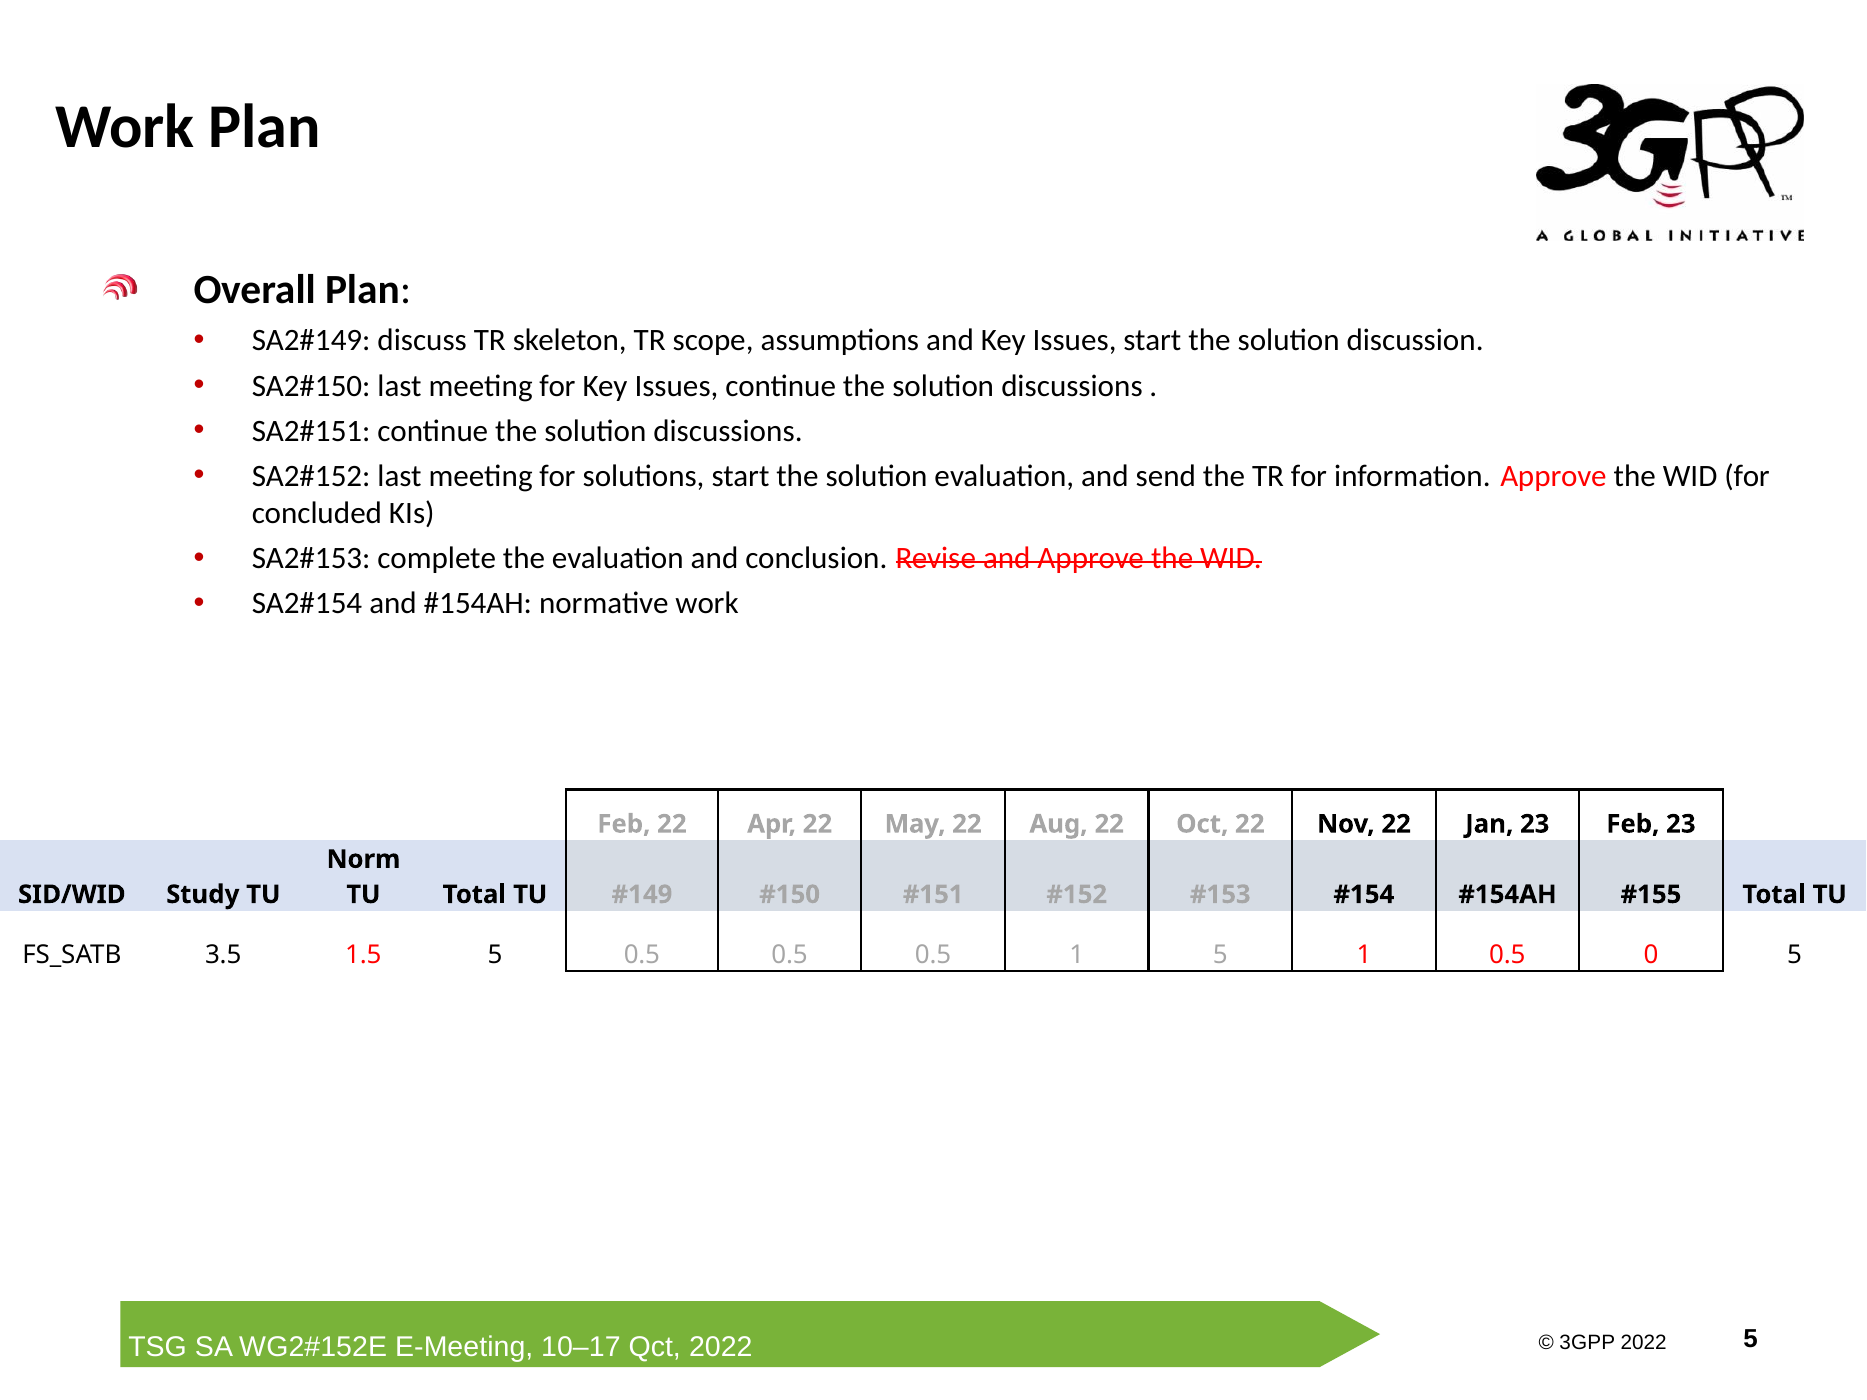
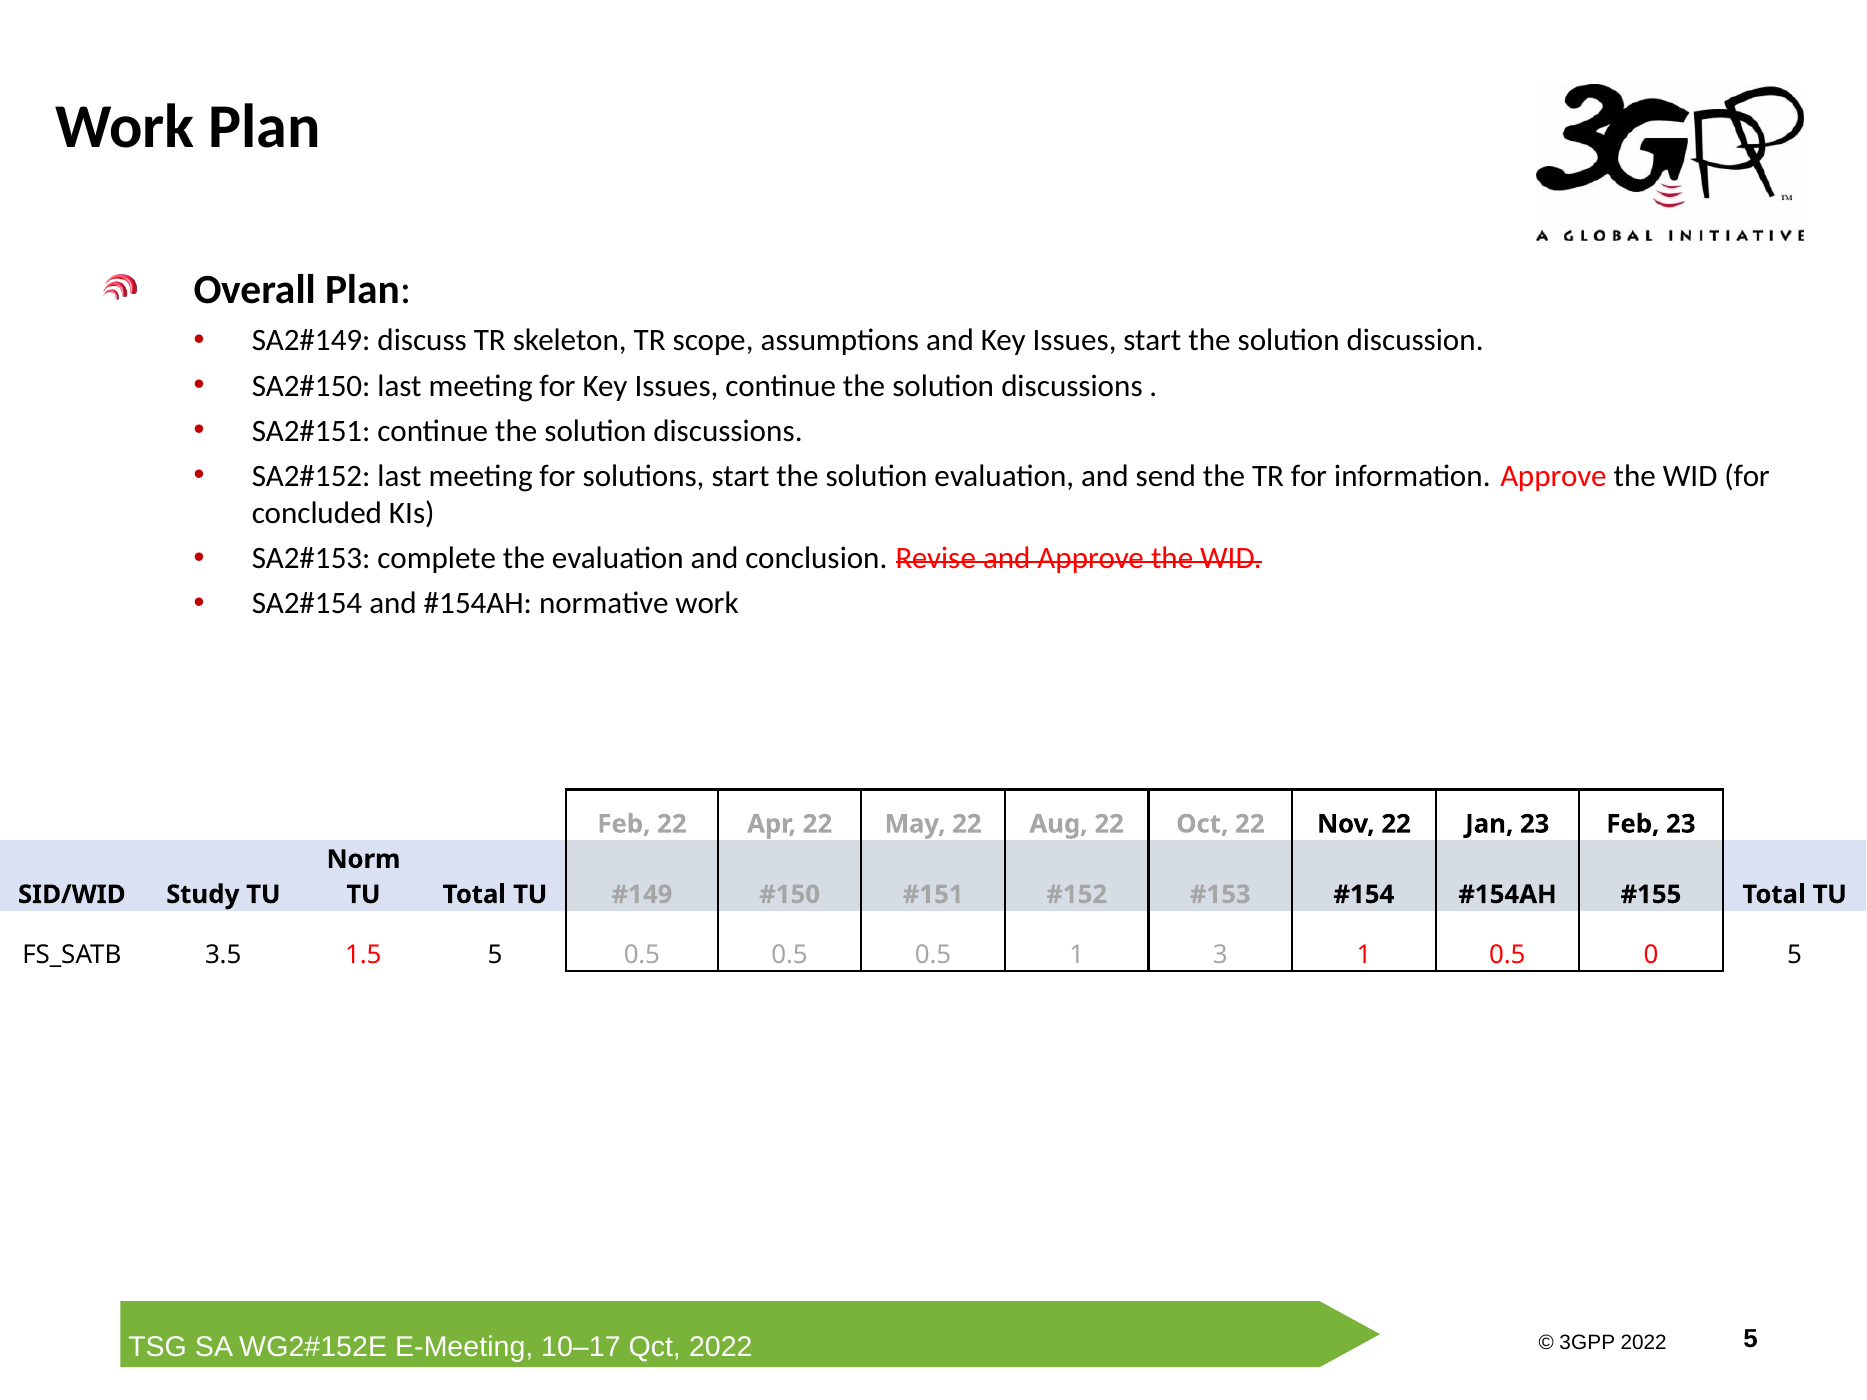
1 5: 5 -> 3 (1220, 955)
